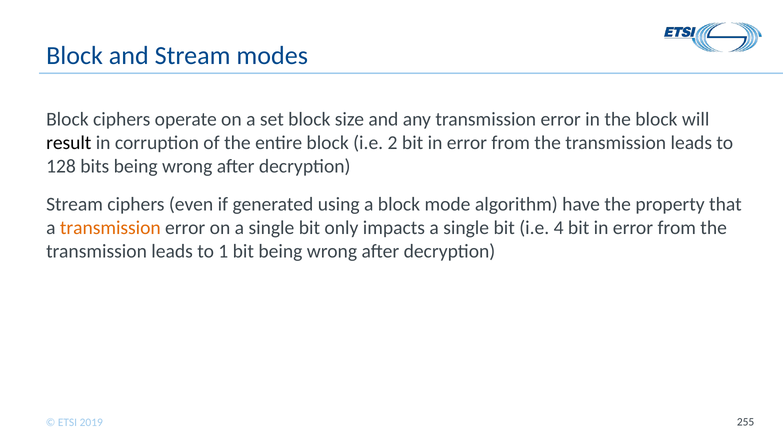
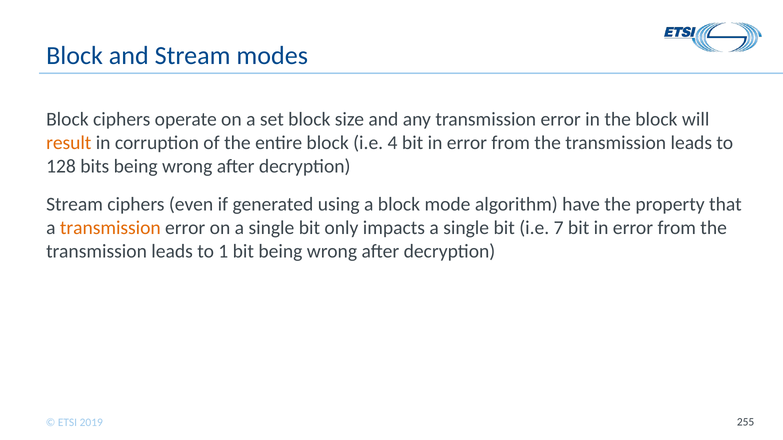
result colour: black -> orange (69, 143)
2: 2 -> 4 (393, 143)
4: 4 -> 7 (559, 228)
